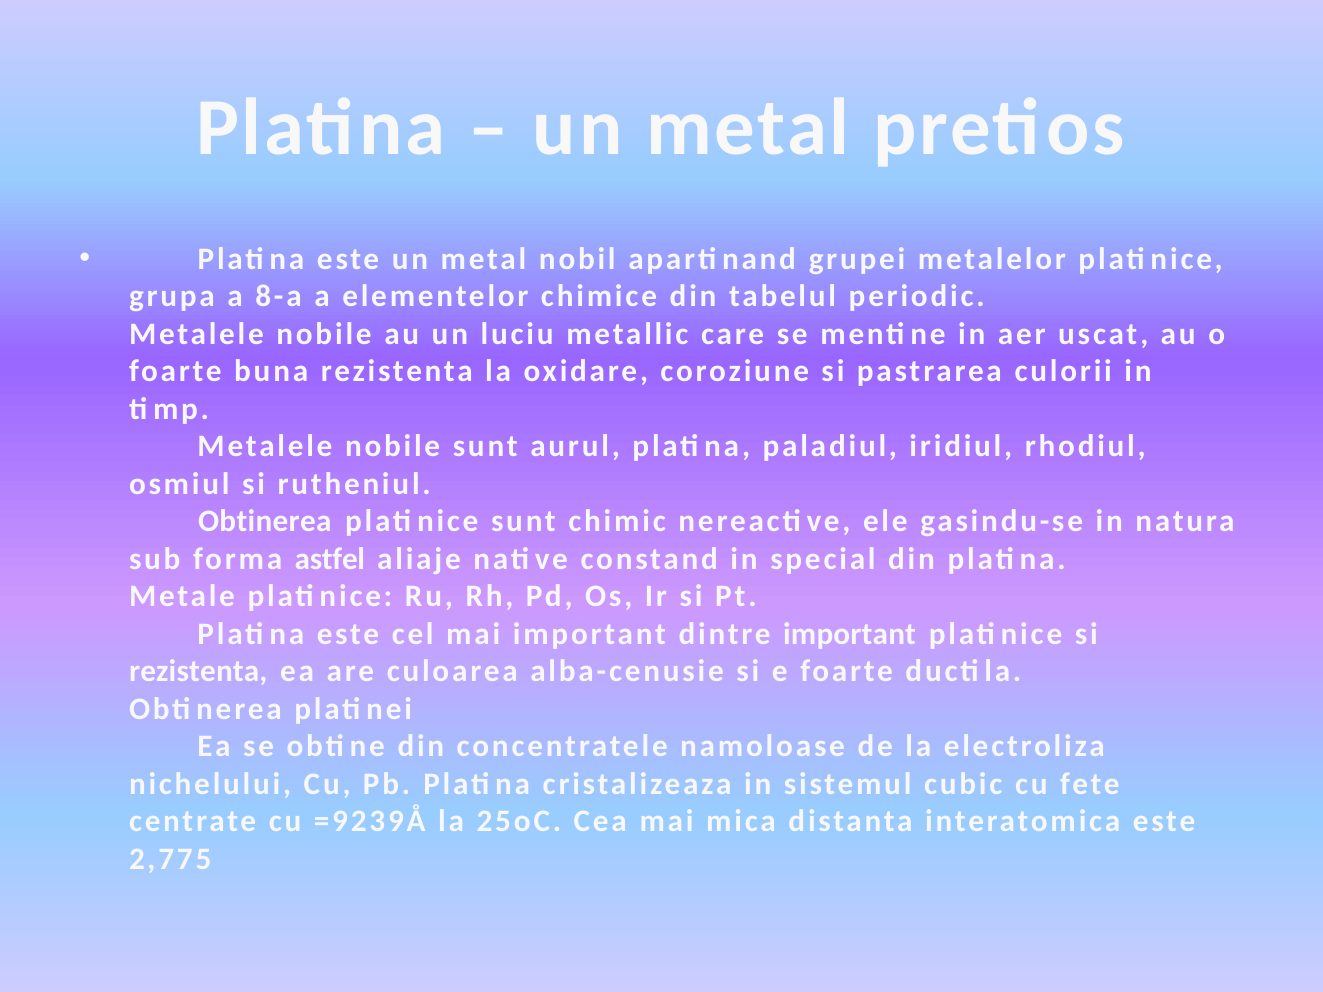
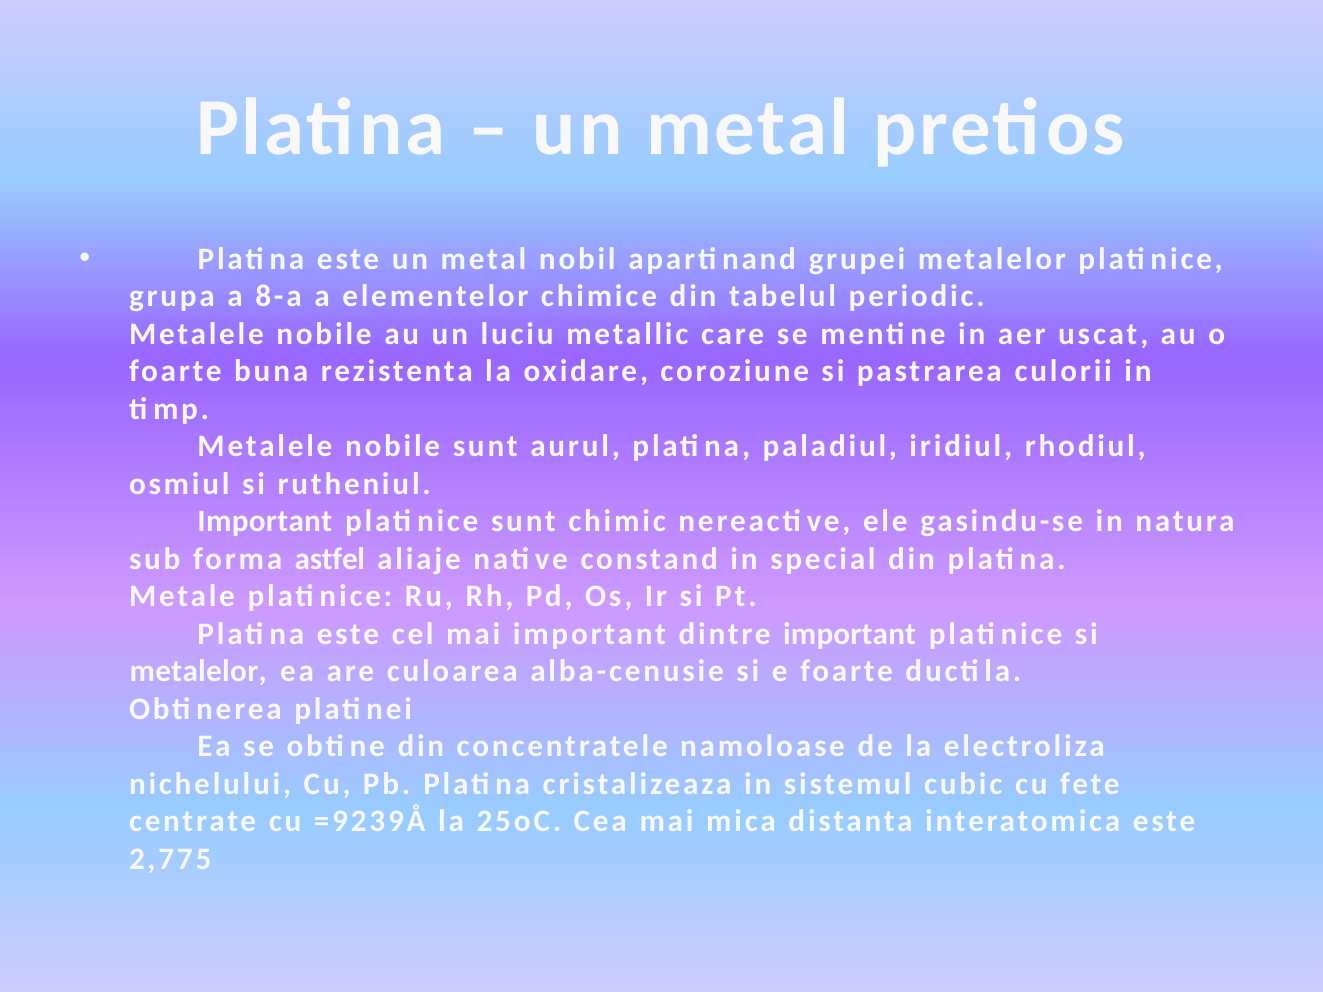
Obtinerea: Obtinerea -> Important (265, 522)
rezistenta: rezistenta -> metalelor (198, 672)
